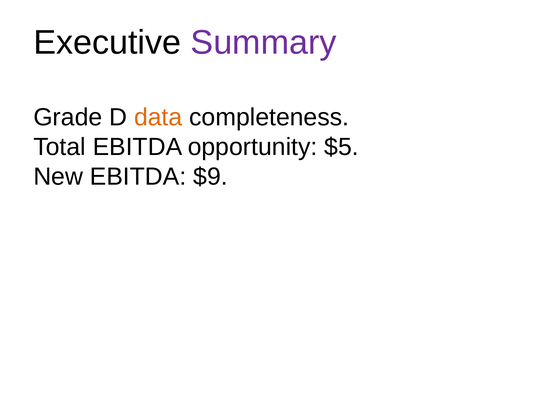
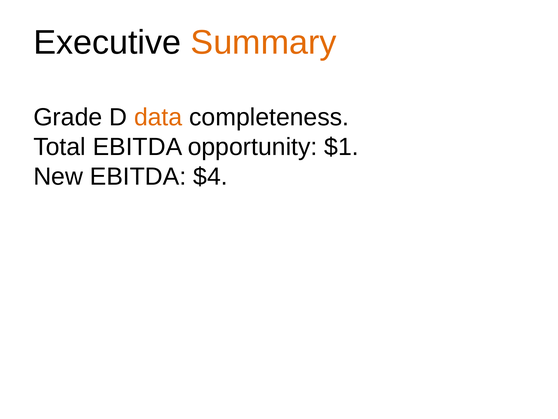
Summary colour: purple -> orange (264, 42)
$5: $5 -> $1 (341, 147)
$9: $9 -> $4 (211, 177)
